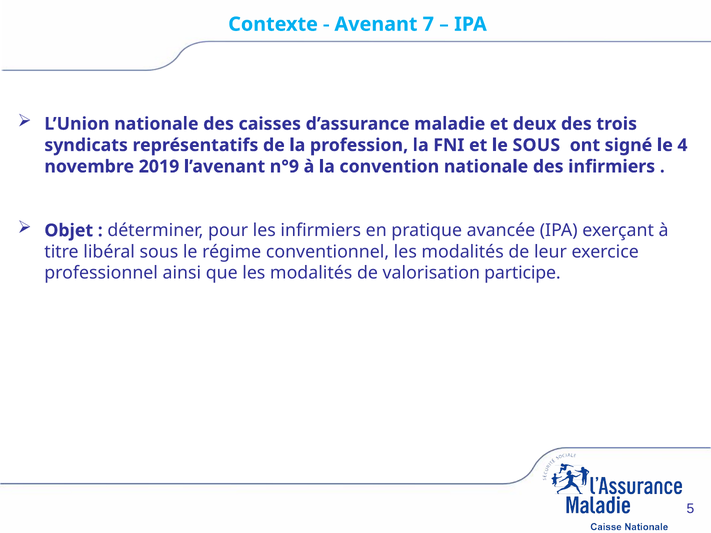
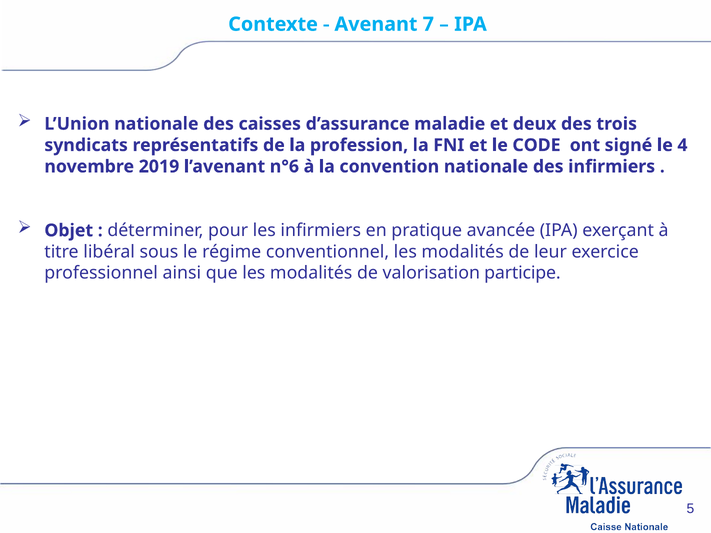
le SOUS: SOUS -> CODE (536, 145)
n°9: n°9 -> n°6 (284, 167)
